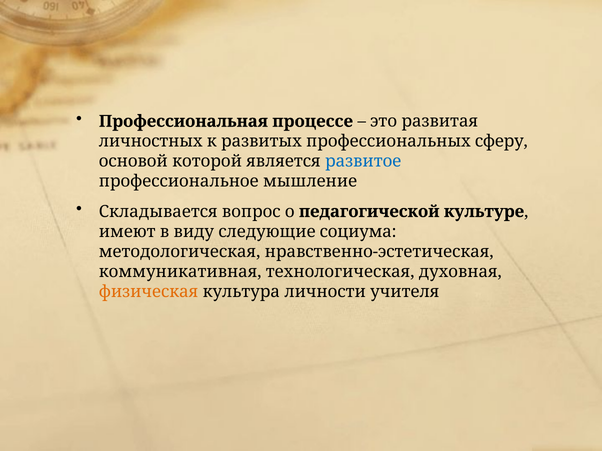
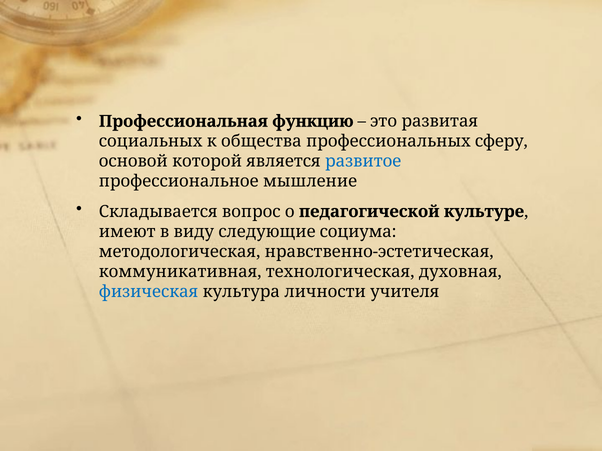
процессе: процессе -> функцию (313, 121)
личностных: личностных -> социальных (151, 142)
развитых: развитых -> общества (261, 142)
физическая colour: orange -> blue (149, 292)
